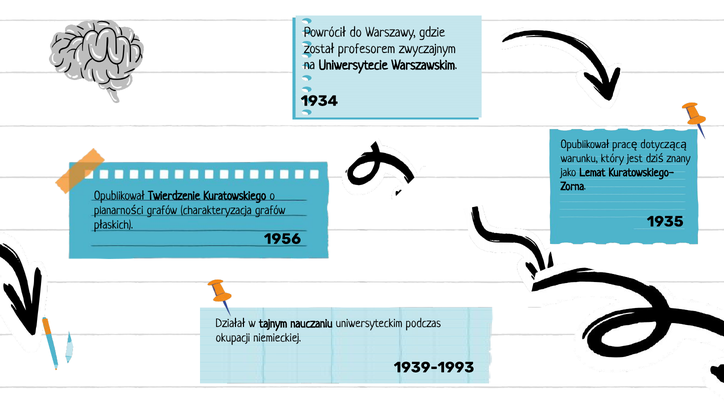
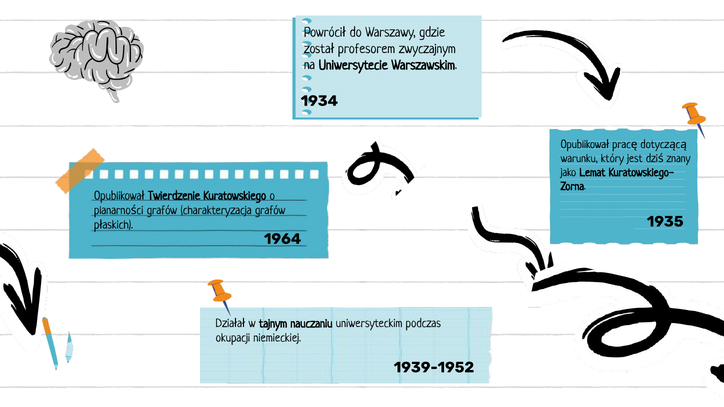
1956: 1956 -> 1964 (283, 239)
1939-1993: 1939-1993 -> 1939-1952 (434, 368)
